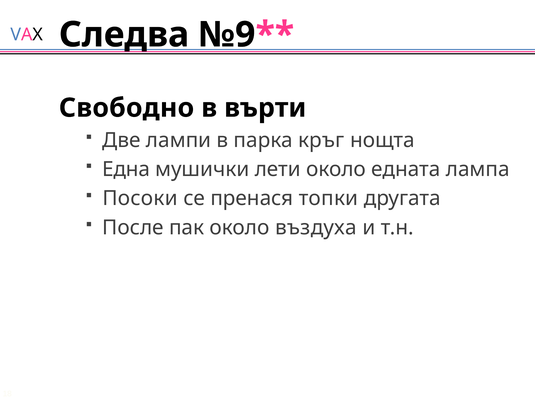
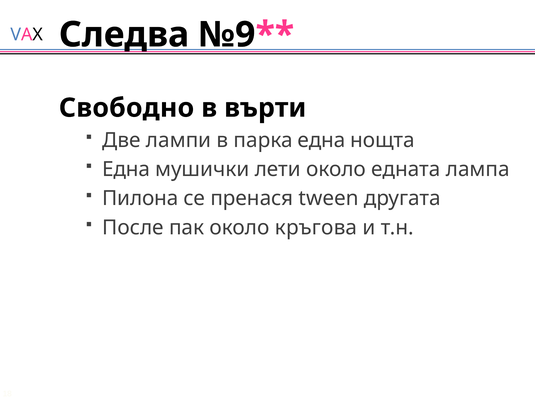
парка кръг: кръг -> една (321, 140)
Посоки: Посоки -> Пилона (140, 199)
топки: топки -> tween (329, 199)
въздуха: въздуха -> кръгова (316, 228)
